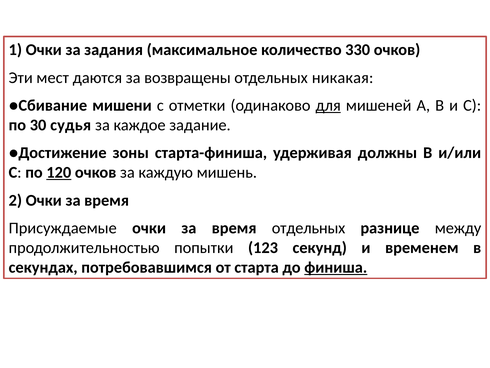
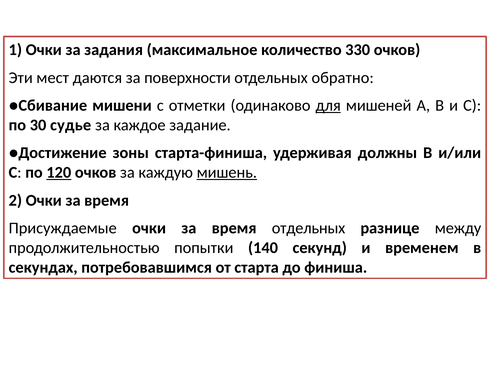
возвращены: возвращены -> поверхности (187, 78)
никакая: никакая -> обратно (343, 78)
судья: судья -> судье (71, 125)
мишень underline: none -> present (227, 172)
123: 123 -> 140 (263, 247)
финиша underline: present -> none (336, 267)
